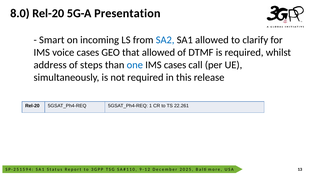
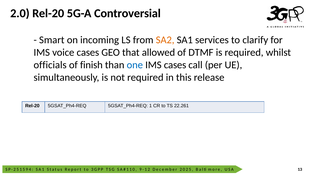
8.0: 8.0 -> 2.0 (20, 13)
Presentation: Presentation -> Controversial (127, 13)
SA2 colour: blue -> orange (165, 40)
SA1 allowed: allowed -> services (212, 40)
address: address -> officials (50, 65)
steps: steps -> finish (91, 65)
